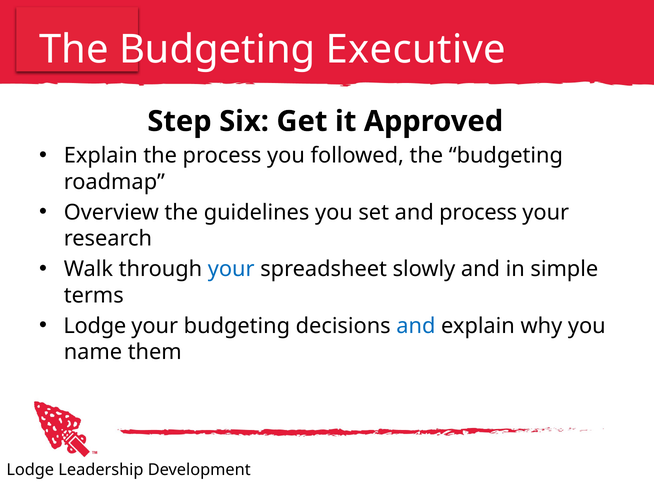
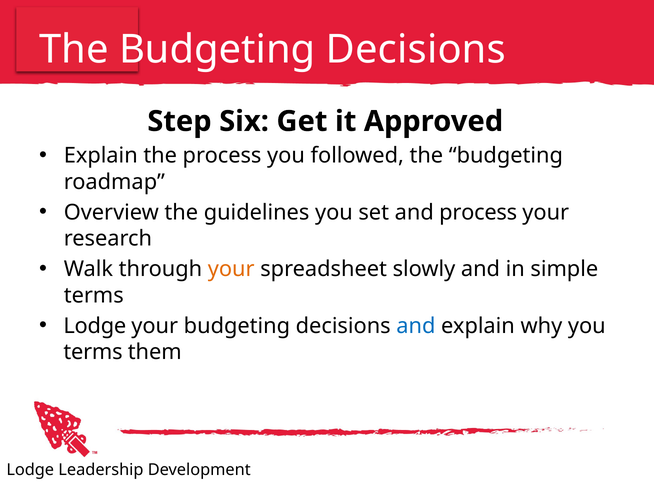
The Budgeting Executive: Executive -> Decisions (416, 50)
your colour: blue -> orange (231, 269)
name: name -> terms (93, 352)
